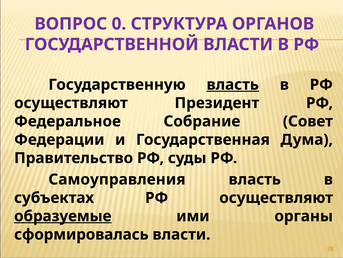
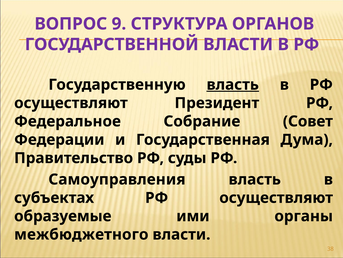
0: 0 -> 9 (119, 24)
образуемые underline: present -> none (63, 216)
сформировалась: сформировалась -> межбюджетного (81, 234)
